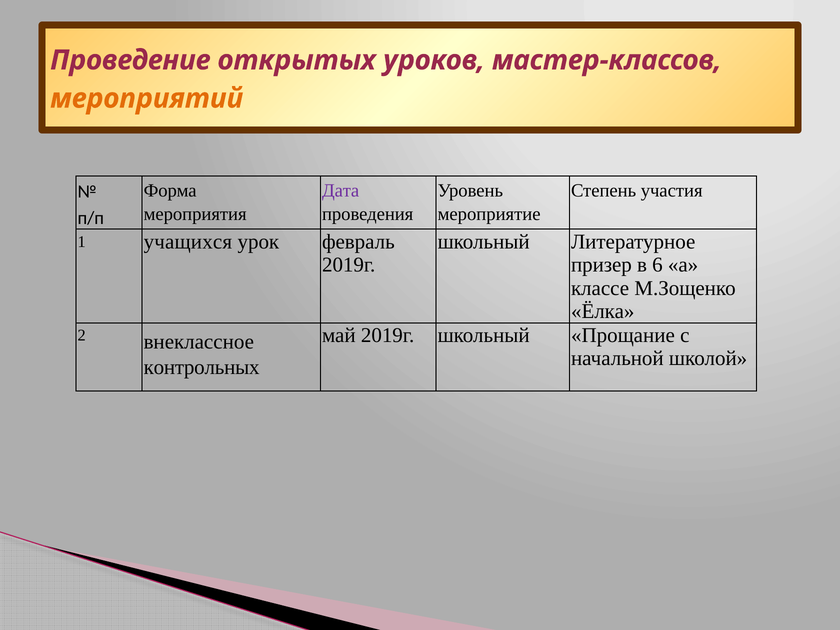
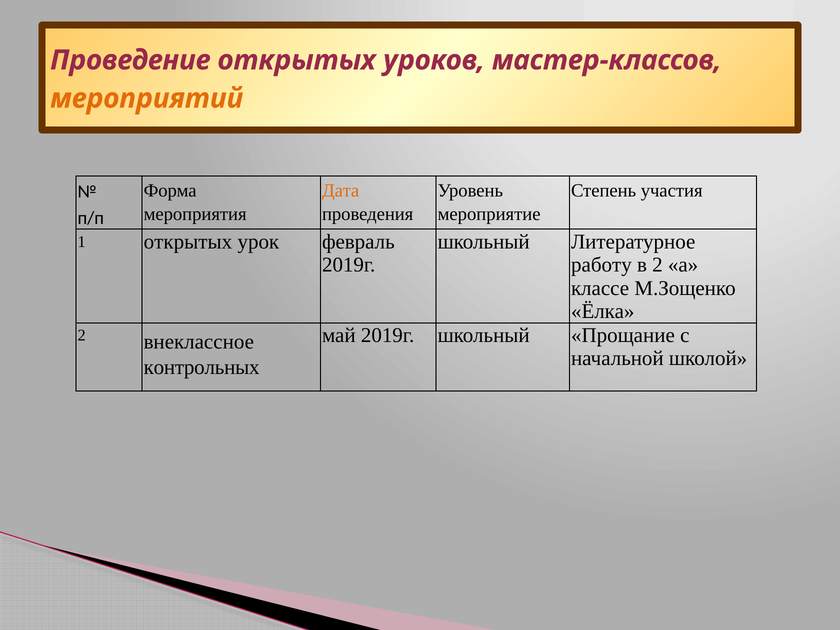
Дата colour: purple -> orange (341, 190)
1 учащихся: учащихся -> открытых (188, 242)
призер: призер -> работу (601, 265)
в 6: 6 -> 2 (657, 265)
